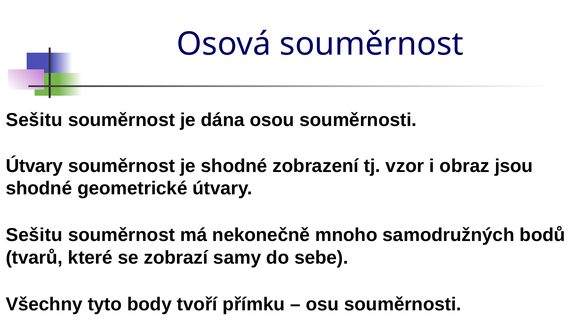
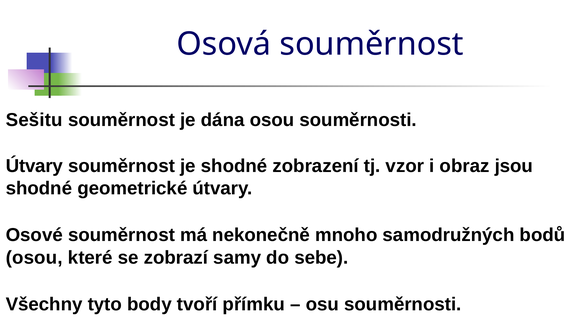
Sešitu: Sešitu -> Osové (34, 235)
tvarů: tvarů -> osou (34, 258)
